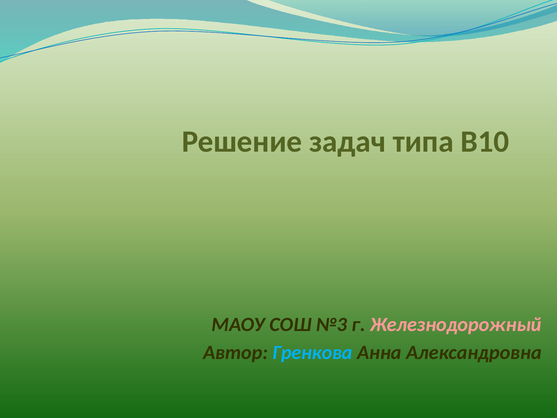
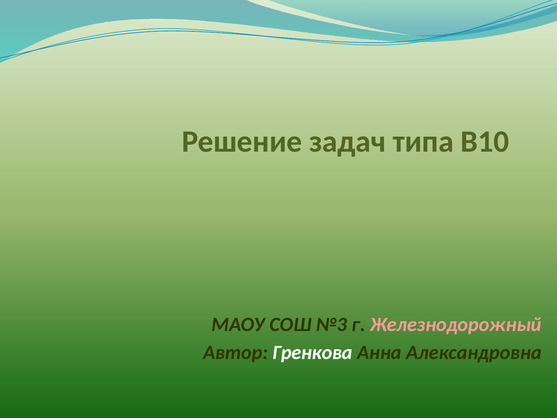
Гренкова colour: light blue -> white (313, 352)
